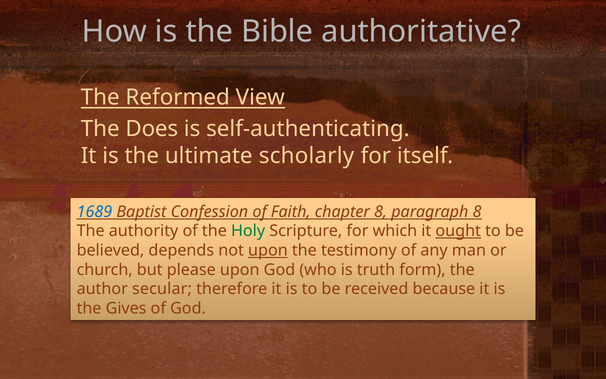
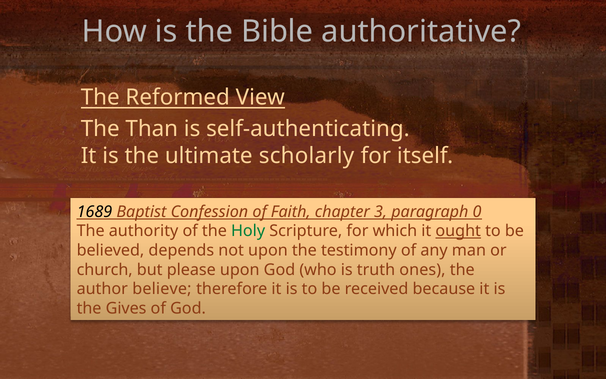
Does: Does -> Than (152, 129)
1689 colour: blue -> black (94, 212)
chapter 8: 8 -> 3 (381, 212)
paragraph 8: 8 -> 0 (477, 212)
upon underline: present -> none (268, 250)
form: form -> ones (422, 270)
secular: secular -> believe (162, 289)
